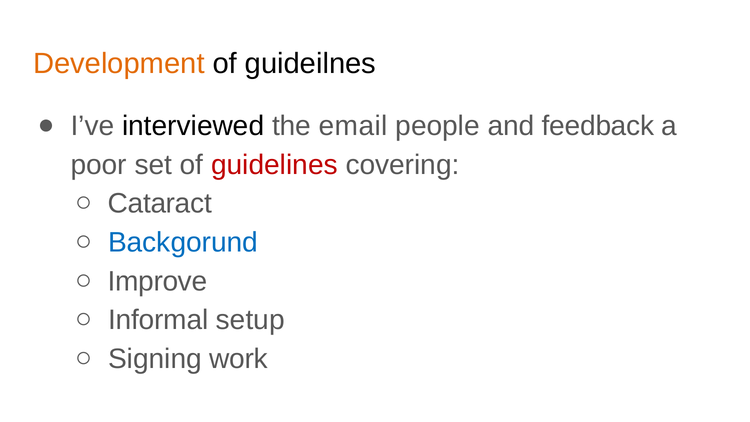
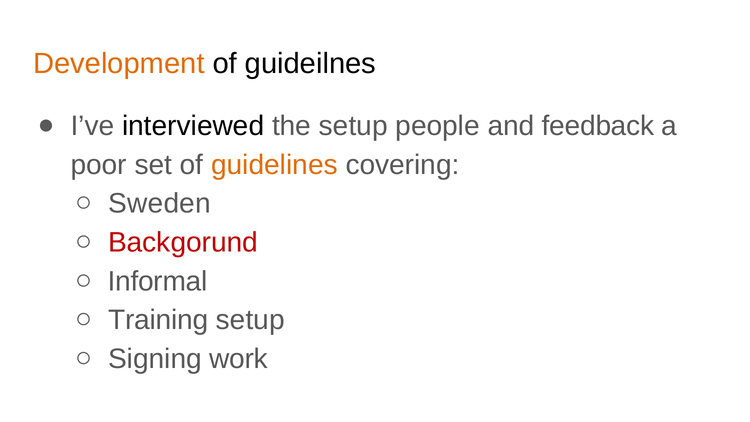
the email: email -> setup (353, 126)
guidelines colour: red -> orange (274, 165)
Cataract: Cataract -> Sweden (160, 204)
Backgorund colour: blue -> red (183, 242)
Improve: Improve -> Informal (157, 281)
Informal: Informal -> Training (158, 320)
